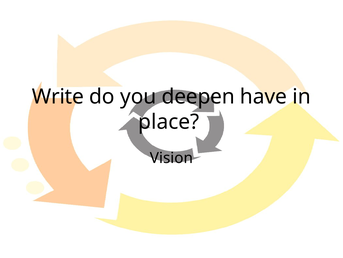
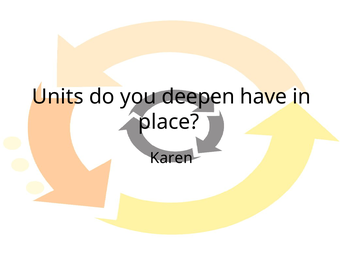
Write: Write -> Units (58, 96)
Vision: Vision -> Karen (171, 158)
